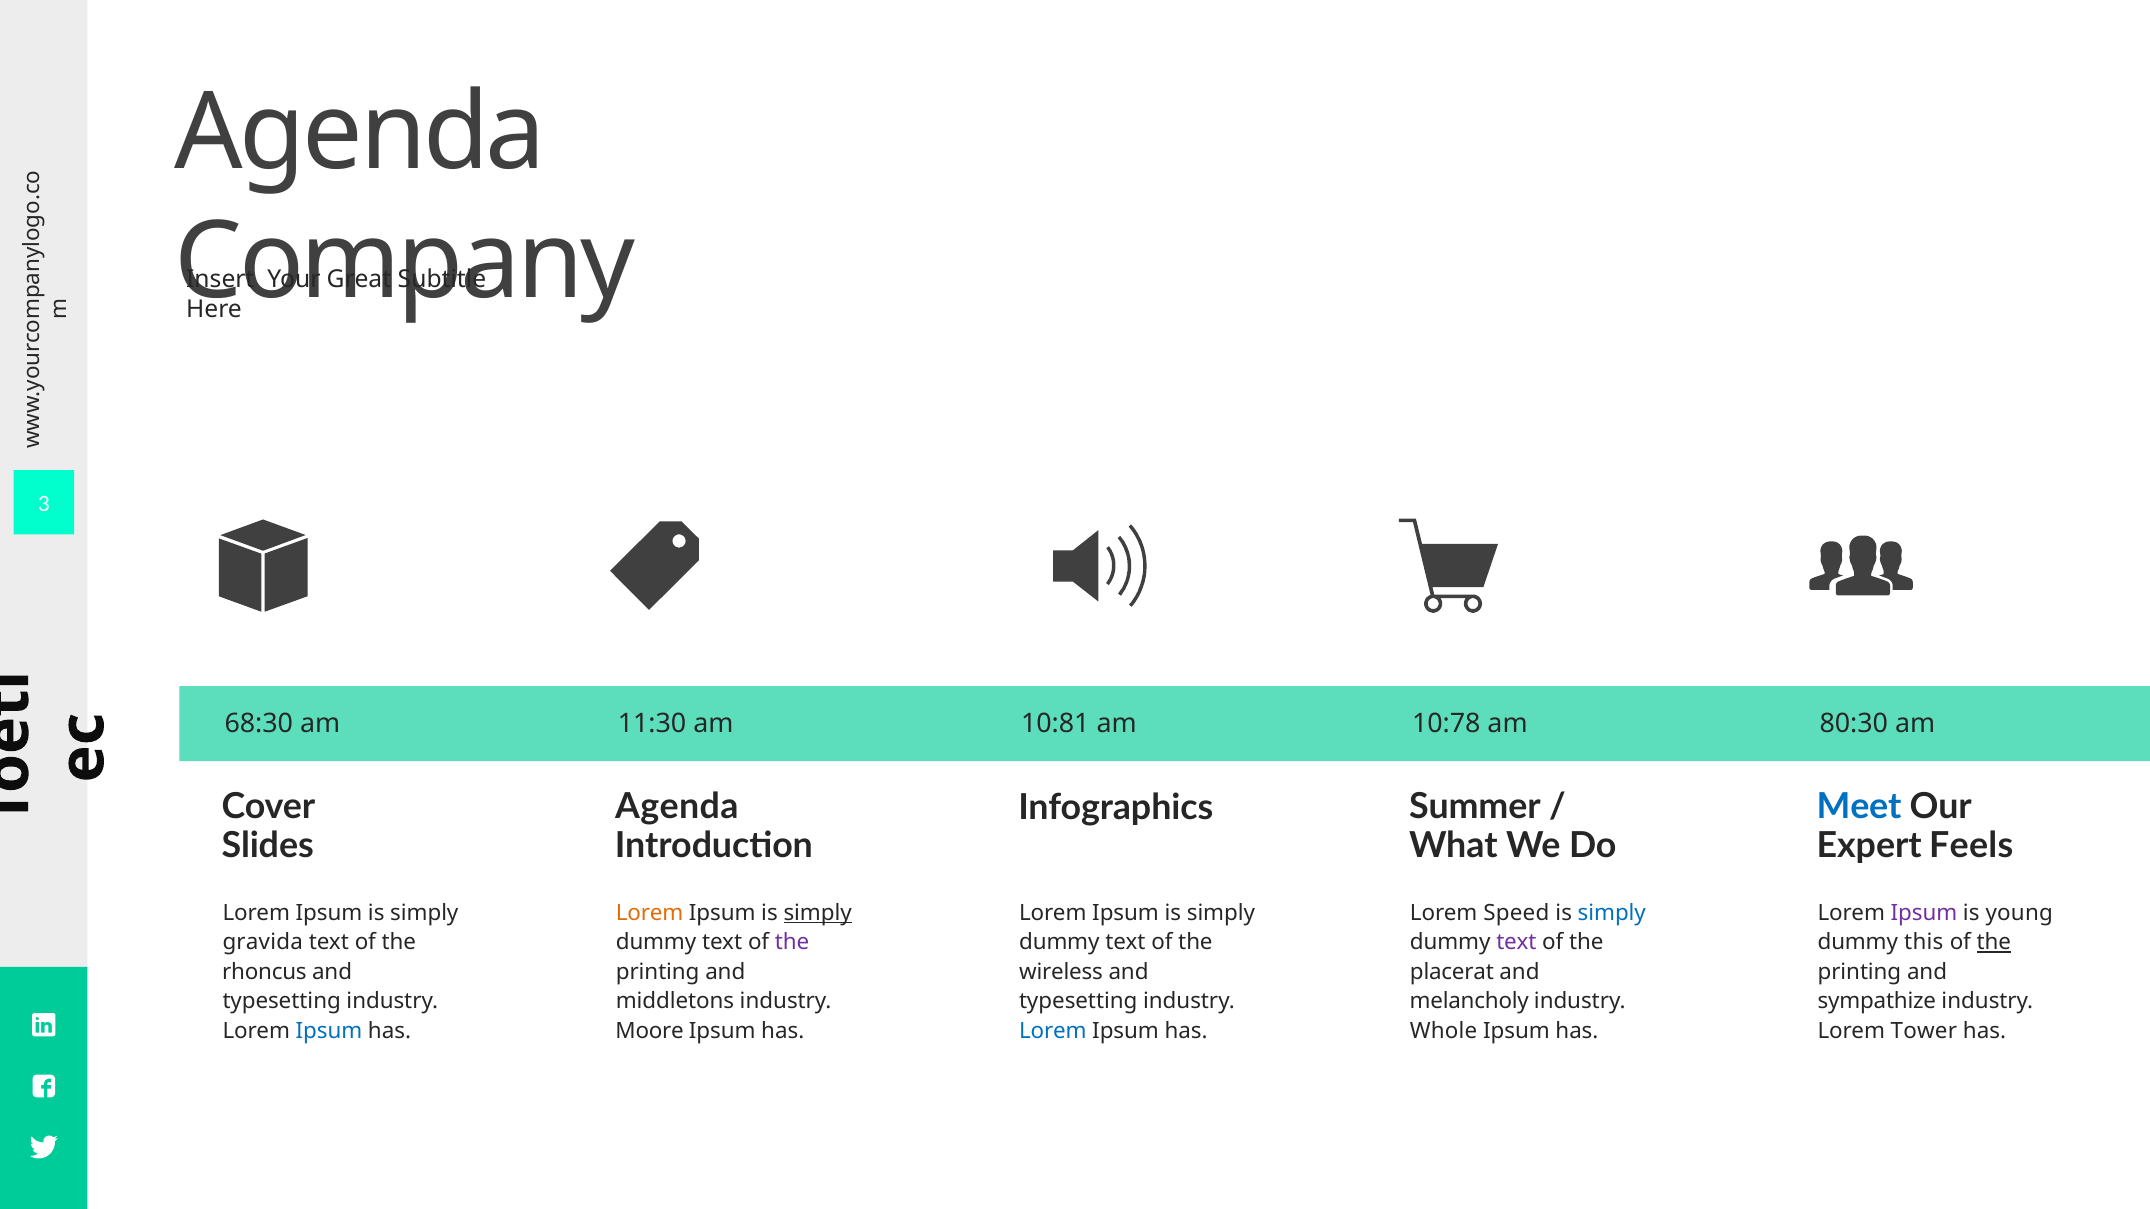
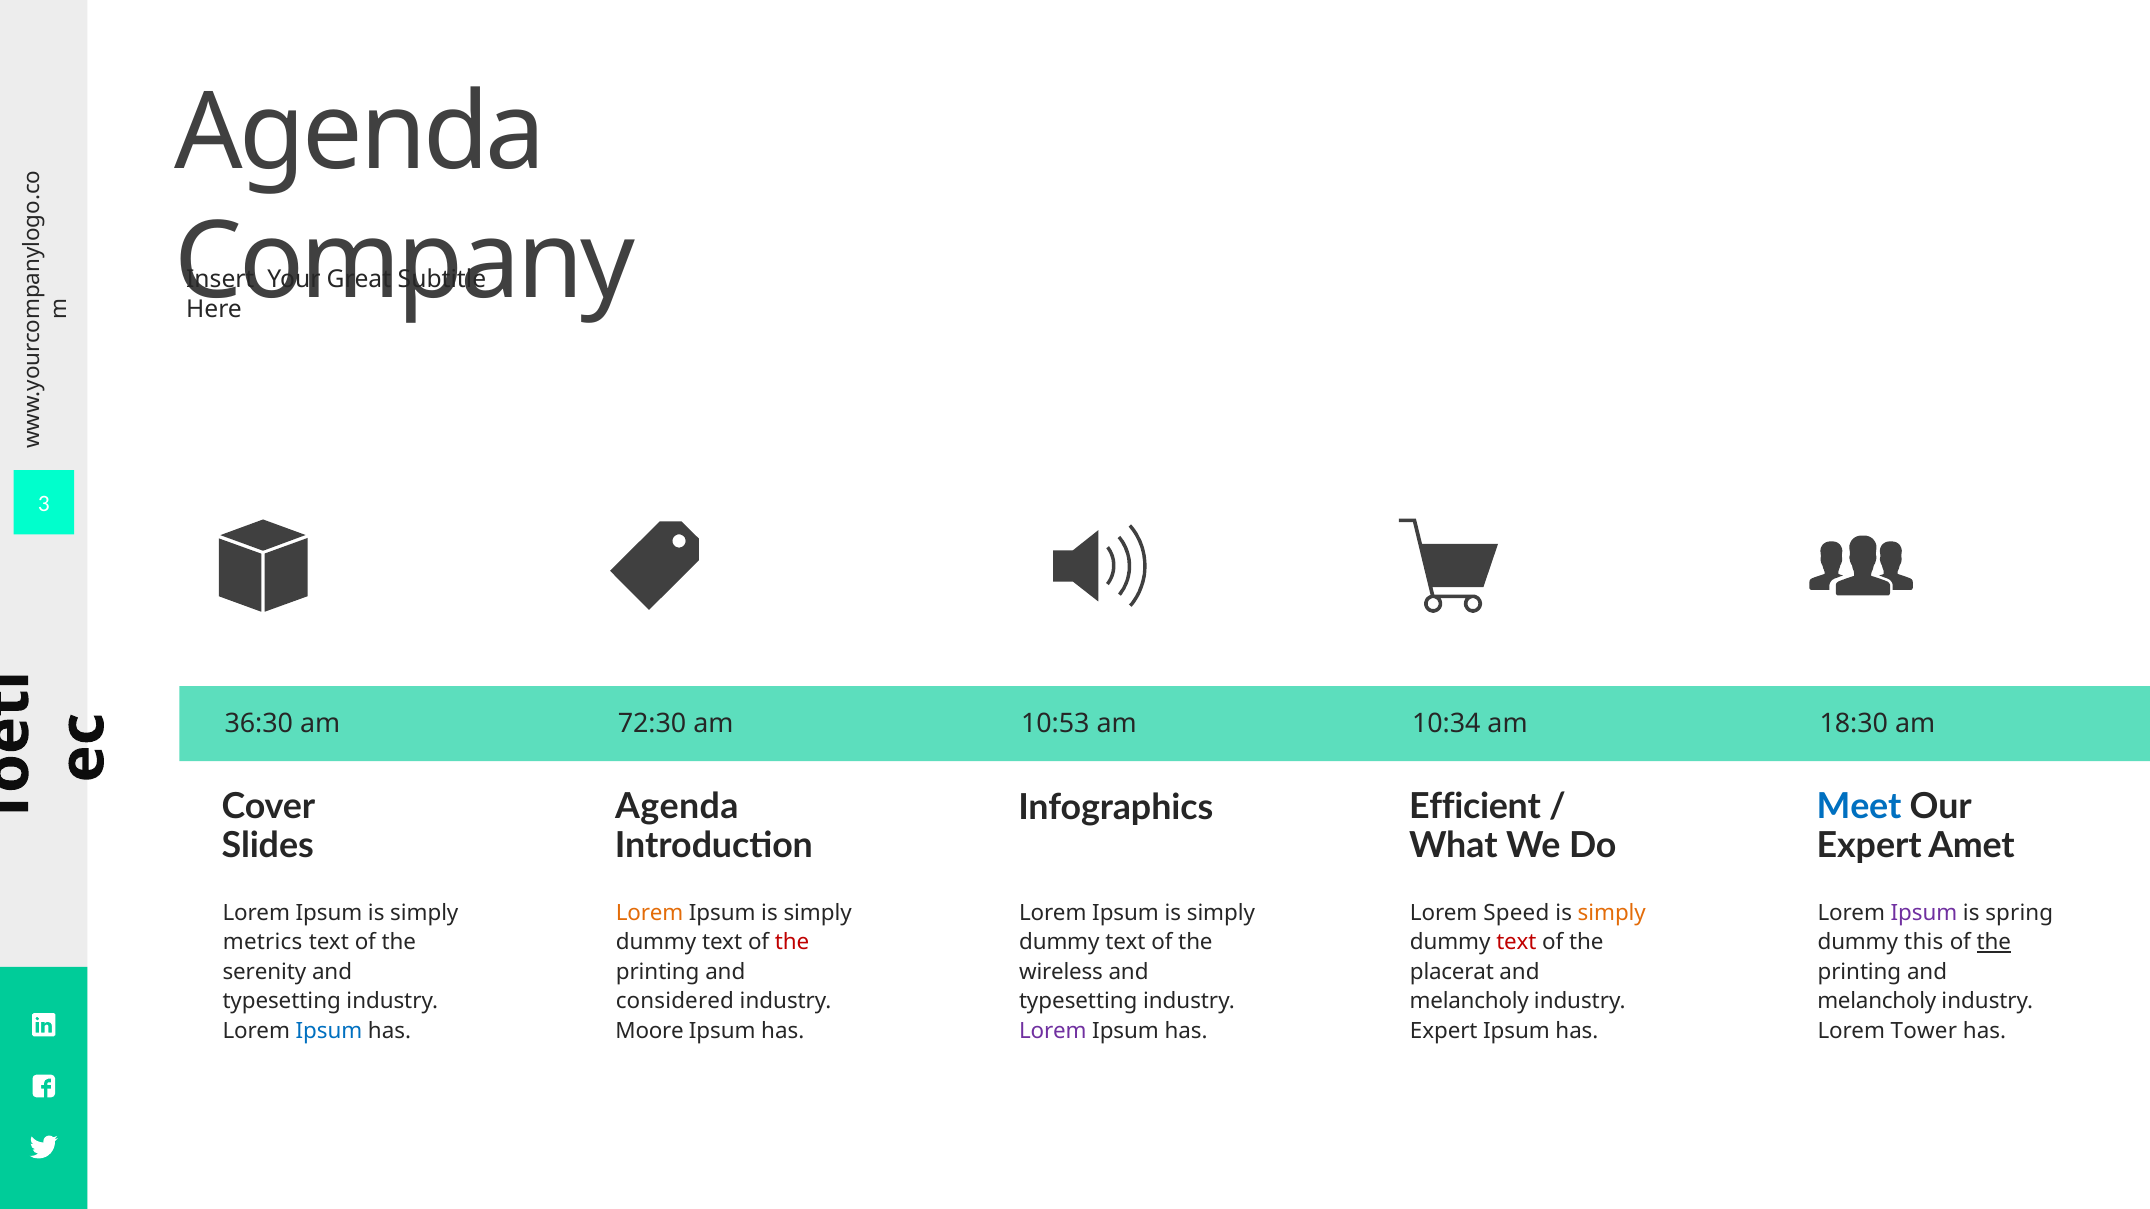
68:30: 68:30 -> 36:30 (259, 724)
11:30: 11:30 -> 72:30 (652, 724)
10:81: 10:81 -> 10:53 (1055, 724)
10:78: 10:78 -> 10:34 (1446, 724)
80:30: 80:30 -> 18:30 (1854, 724)
Summer: Summer -> Efficient (1475, 807)
Feels: Feels -> Amet (1972, 846)
simply underline: present -> none (818, 913)
simply colour: blue -> orange (1612, 913)
young: young -> spring (2019, 913)
gravida: gravida -> metrics (263, 943)
the colour: purple -> red (792, 943)
text colour: purple -> red (1516, 943)
rhoncus: rhoncus -> serenity (264, 972)
middletons: middletons -> considered (675, 1002)
sympathize: sympathize -> melancholy (1877, 1002)
Lorem colour: blue -> purple (1053, 1031)
Whole: Whole -> Expert (1444, 1031)
